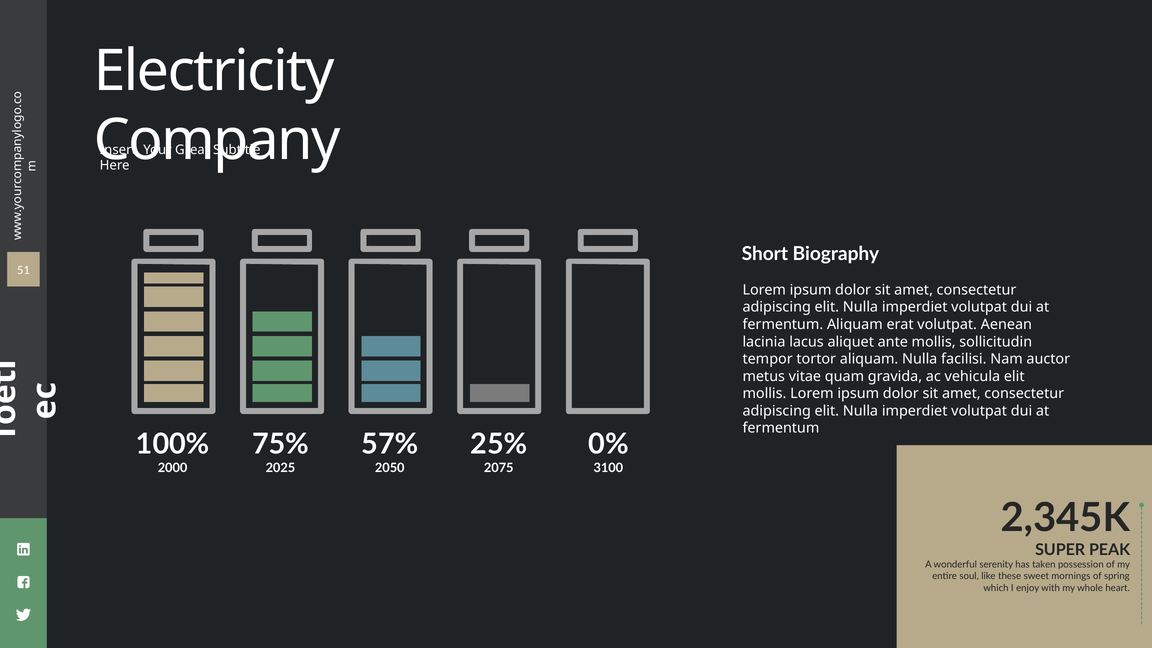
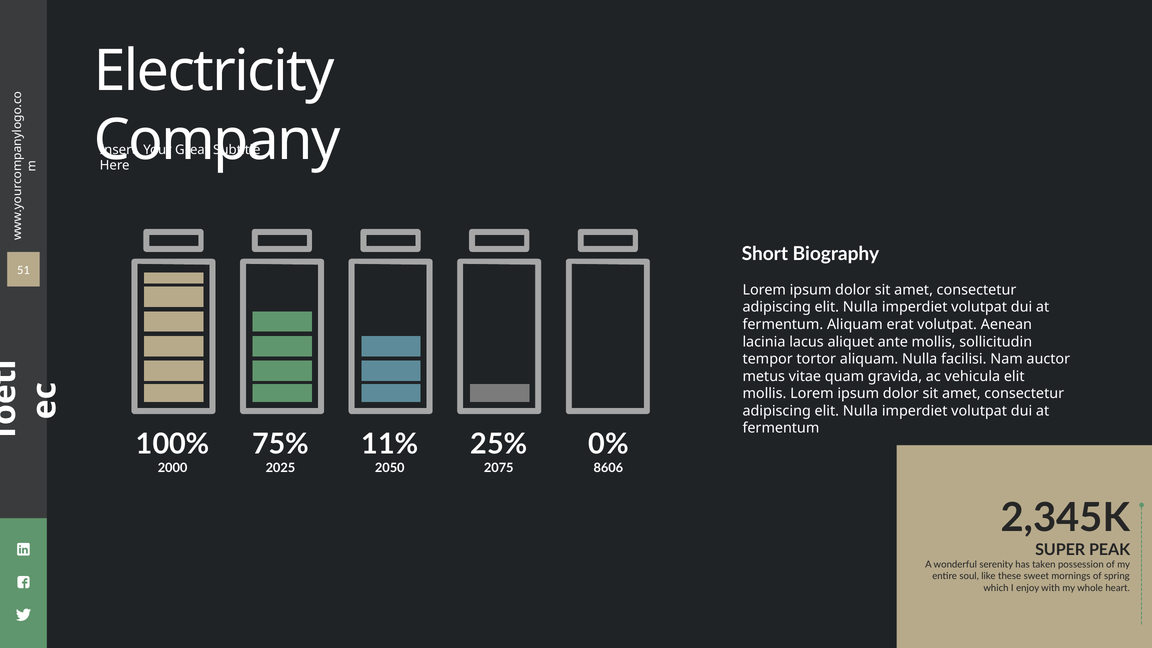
57%: 57% -> 11% (390, 444)
3100: 3100 -> 8606 (608, 468)
